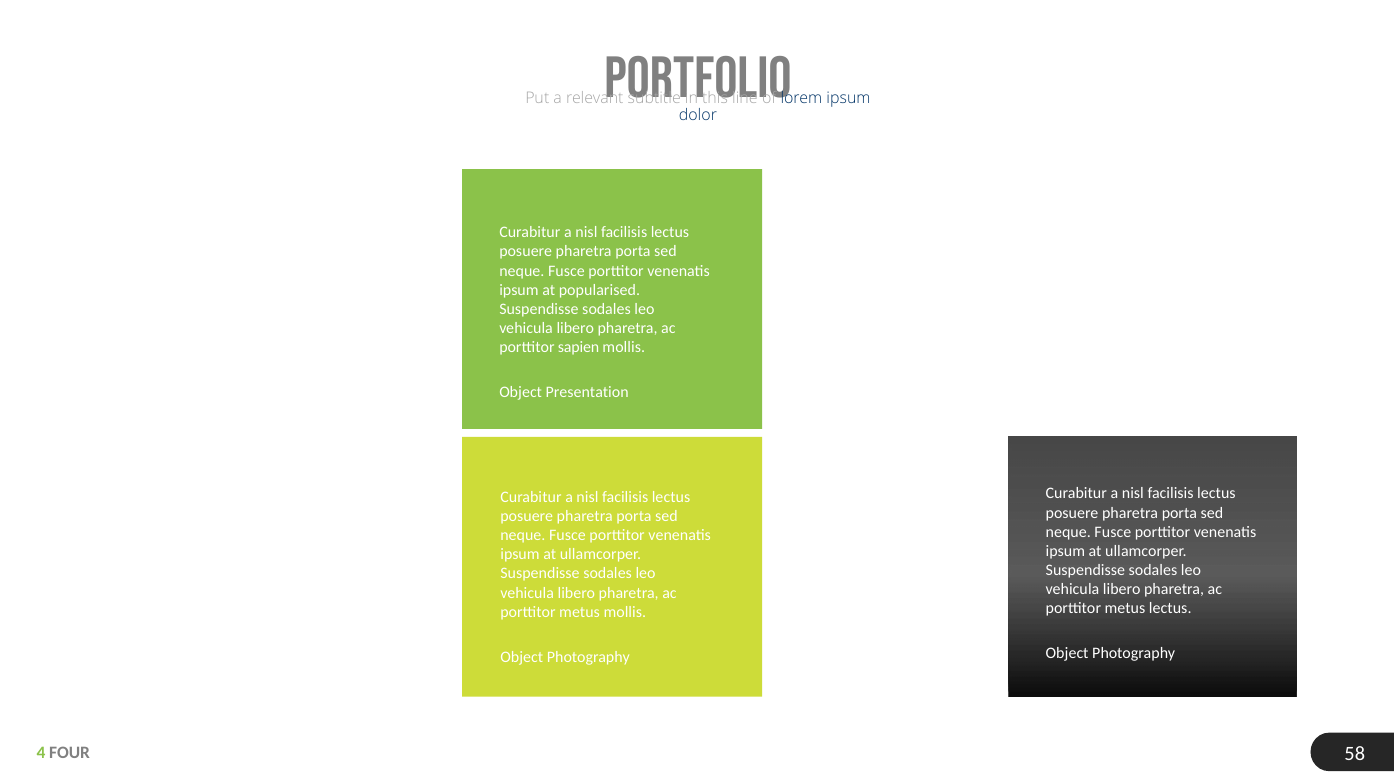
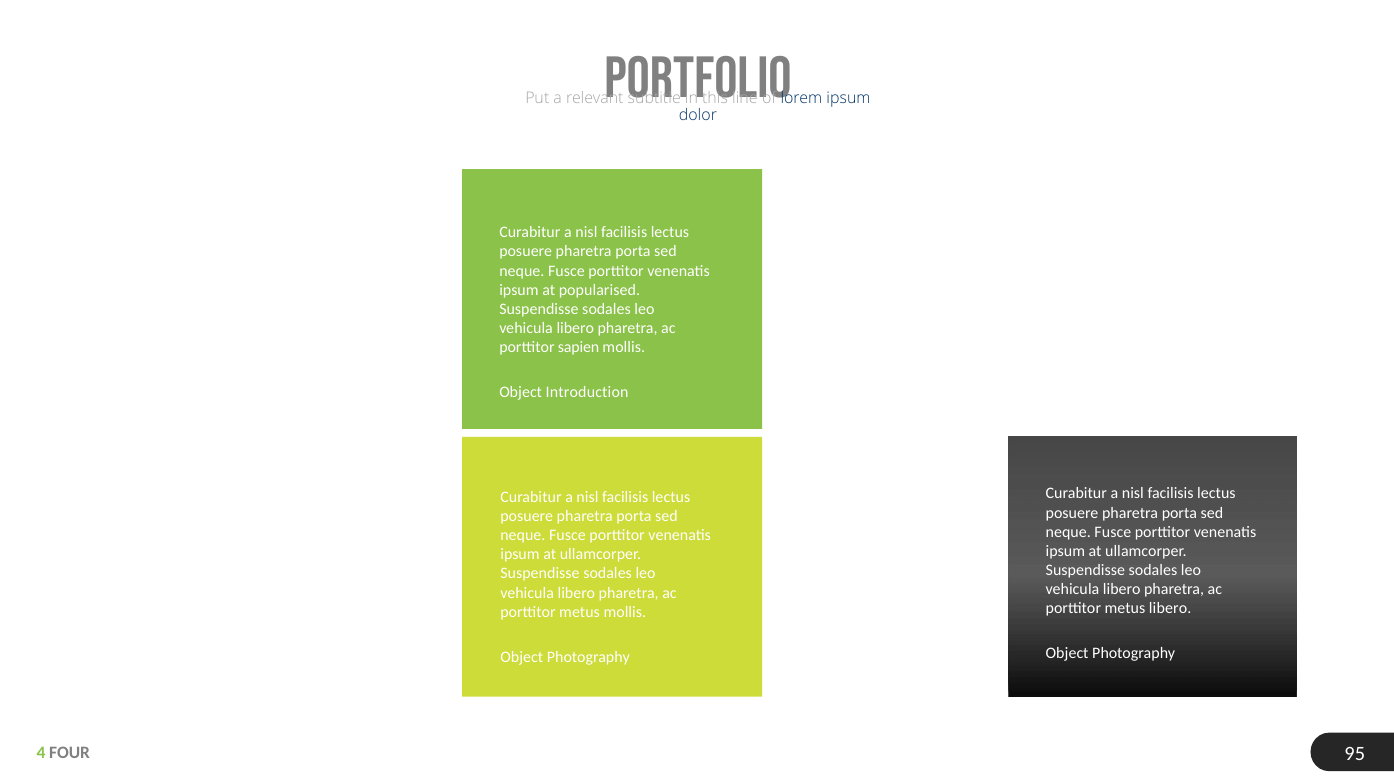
Presentation: Presentation -> Introduction (587, 392)
metus lectus: lectus -> libero (1170, 609)
58: 58 -> 95 (1355, 754)
